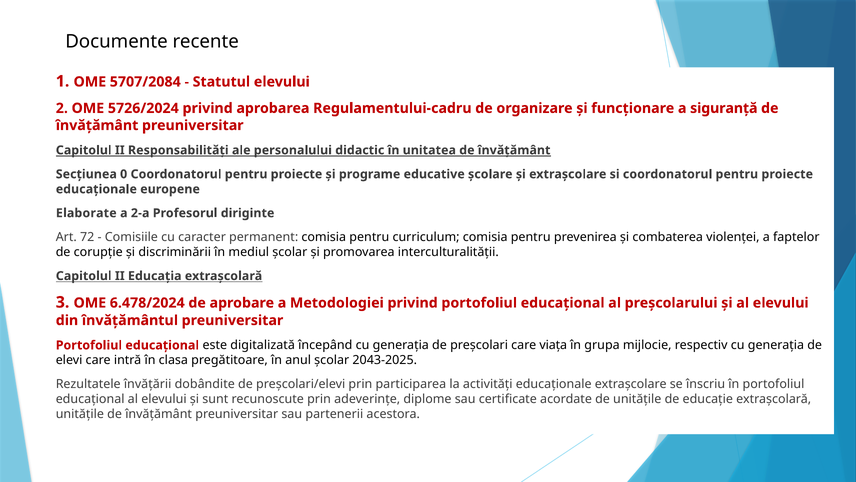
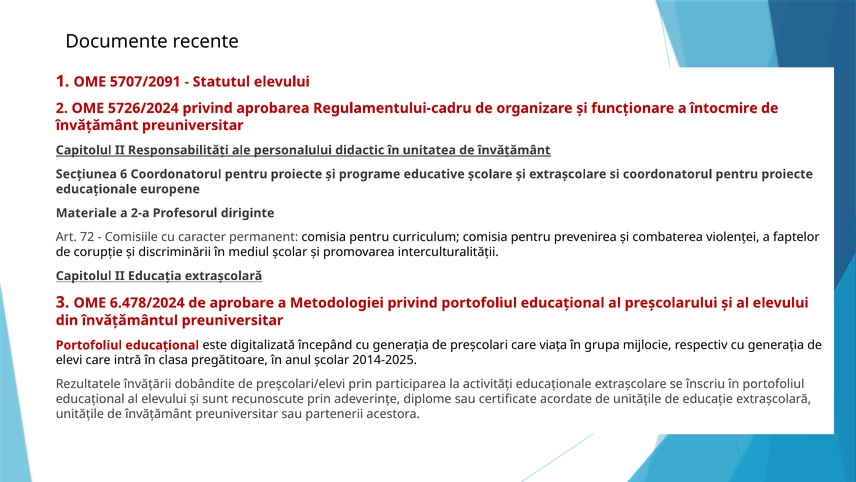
5707/2084: 5707/2084 -> 5707/2091 (145, 82)
siguranță: siguranță -> întocmire (724, 108)
0: 0 -> 6 (124, 174)
Elaborate: Elaborate -> Materiale (86, 213)
2043-2025: 2043-2025 -> 2014-2025 (385, 360)
